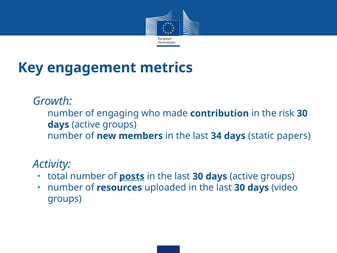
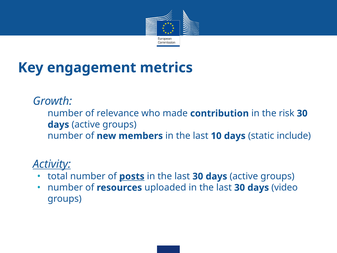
engaging: engaging -> relevance (118, 113)
34: 34 -> 10 (216, 136)
papers: papers -> include (294, 136)
Activity underline: none -> present (52, 164)
